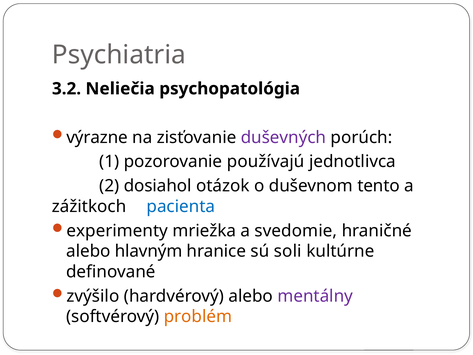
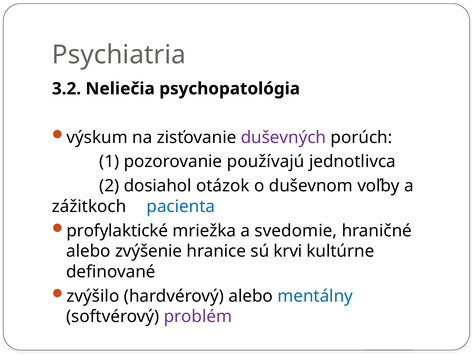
výrazne: výrazne -> výskum (97, 137)
tento: tento -> voľby (379, 186)
experimenty: experimenty -> profylaktické (117, 231)
hlavným: hlavným -> zvýšenie (149, 251)
soli: soli -> krvi (288, 251)
mentálny colour: purple -> blue (315, 296)
problém colour: orange -> purple (198, 316)
